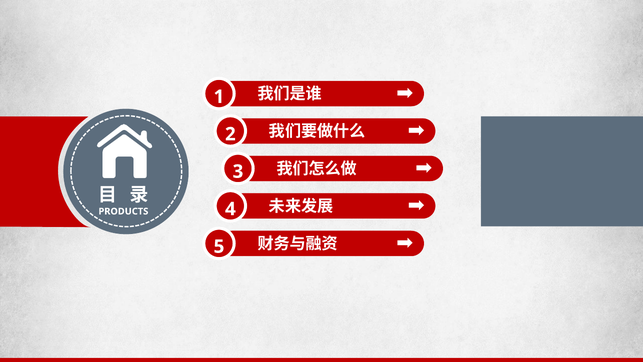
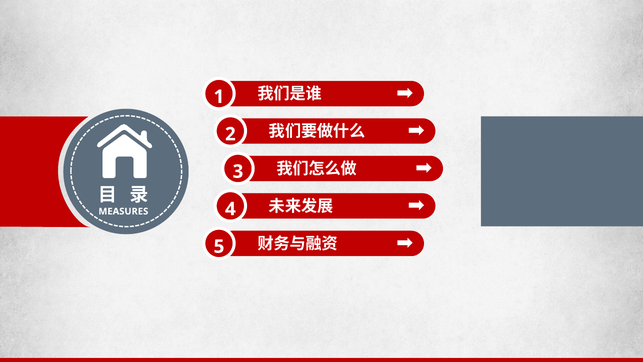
PRODUCTS: PRODUCTS -> MEASURES (123, 211)
